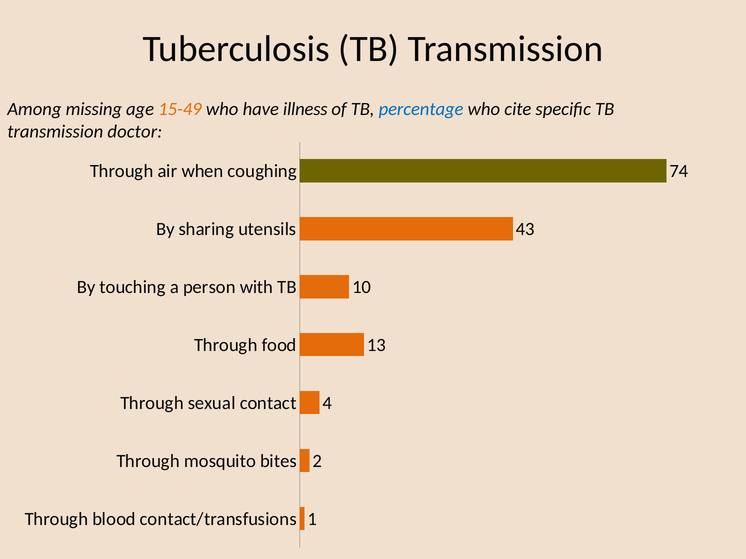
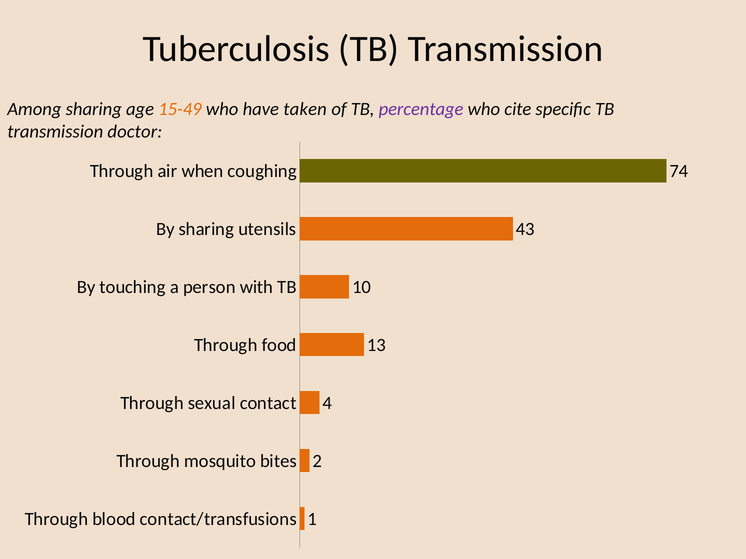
Among missing: missing -> sharing (94, 109)
illness: illness -> taken (305, 109)
percentage colour: blue -> purple (421, 109)
